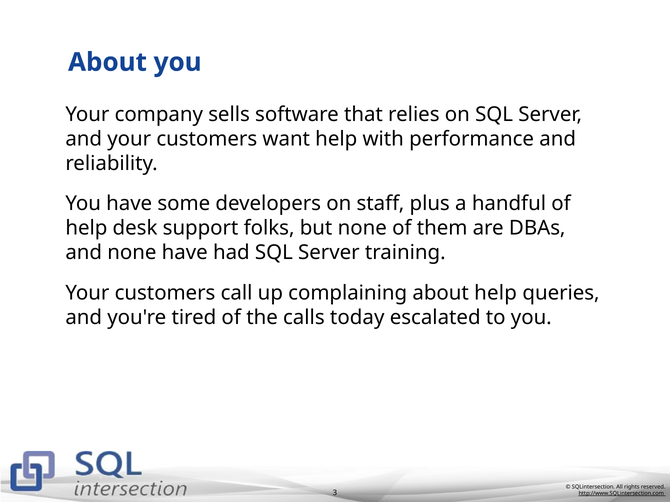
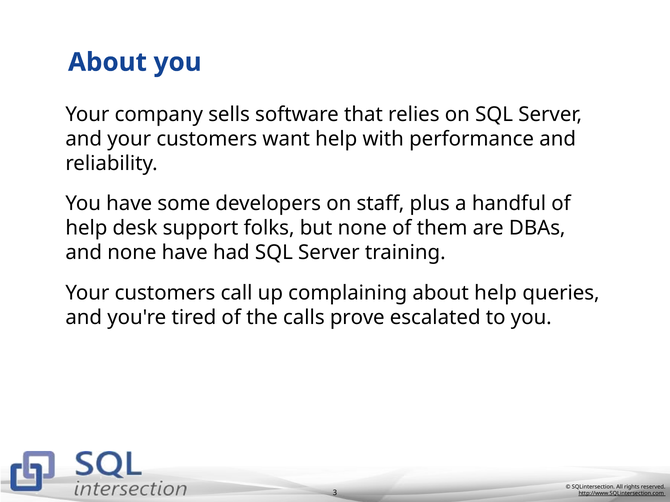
today: today -> prove (357, 318)
